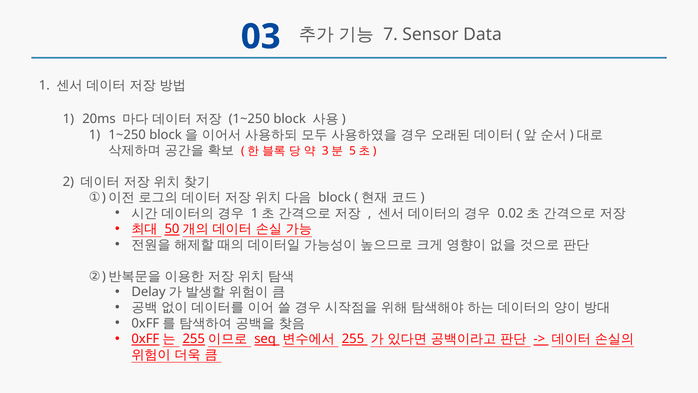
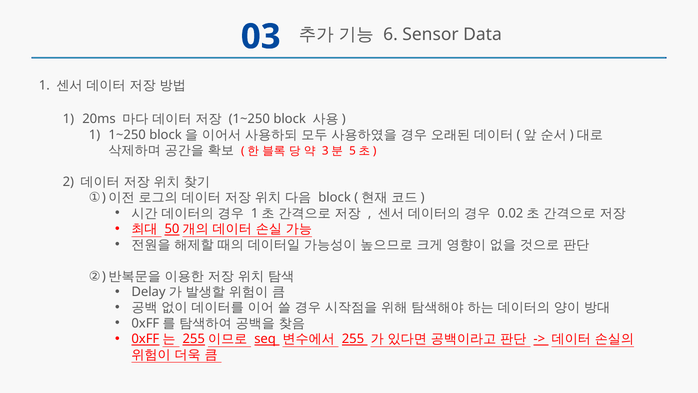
7: 7 -> 6 (391, 35)
